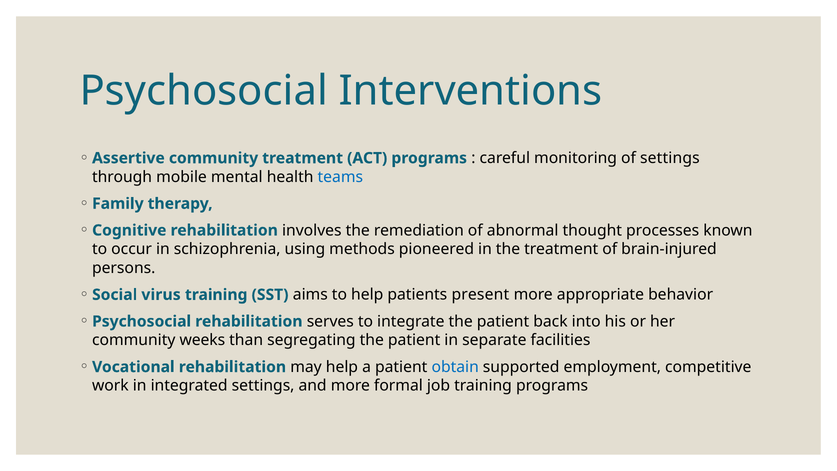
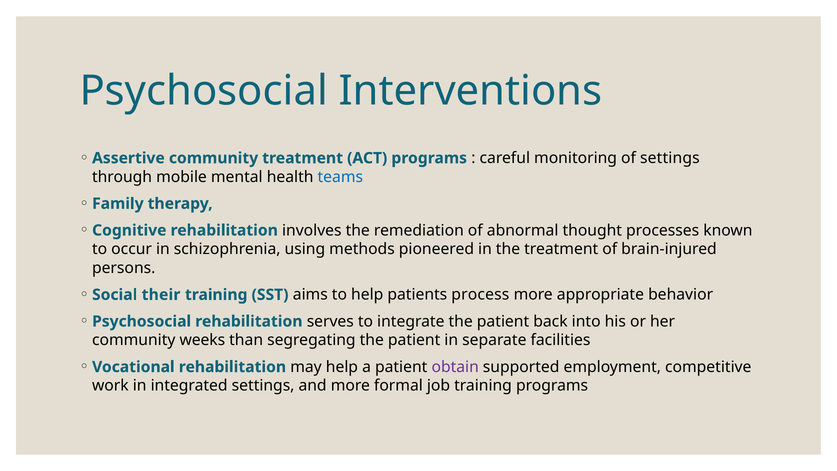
virus: virus -> their (161, 295)
present: present -> process (480, 295)
obtain colour: blue -> purple (455, 367)
